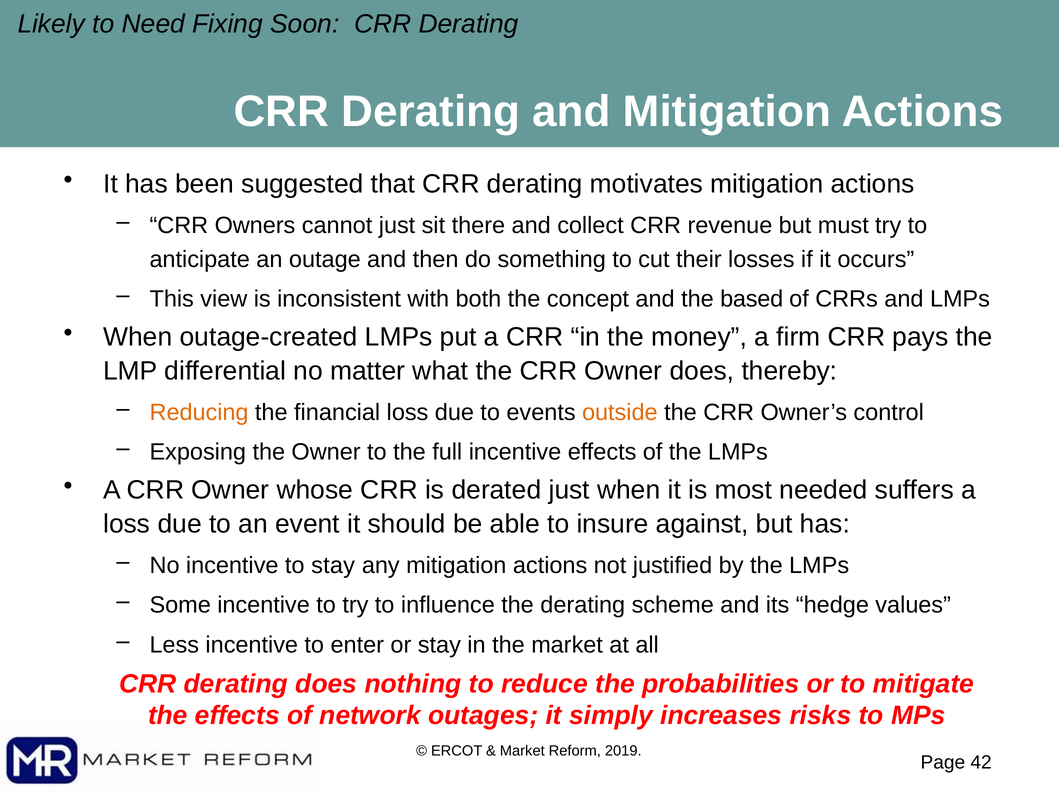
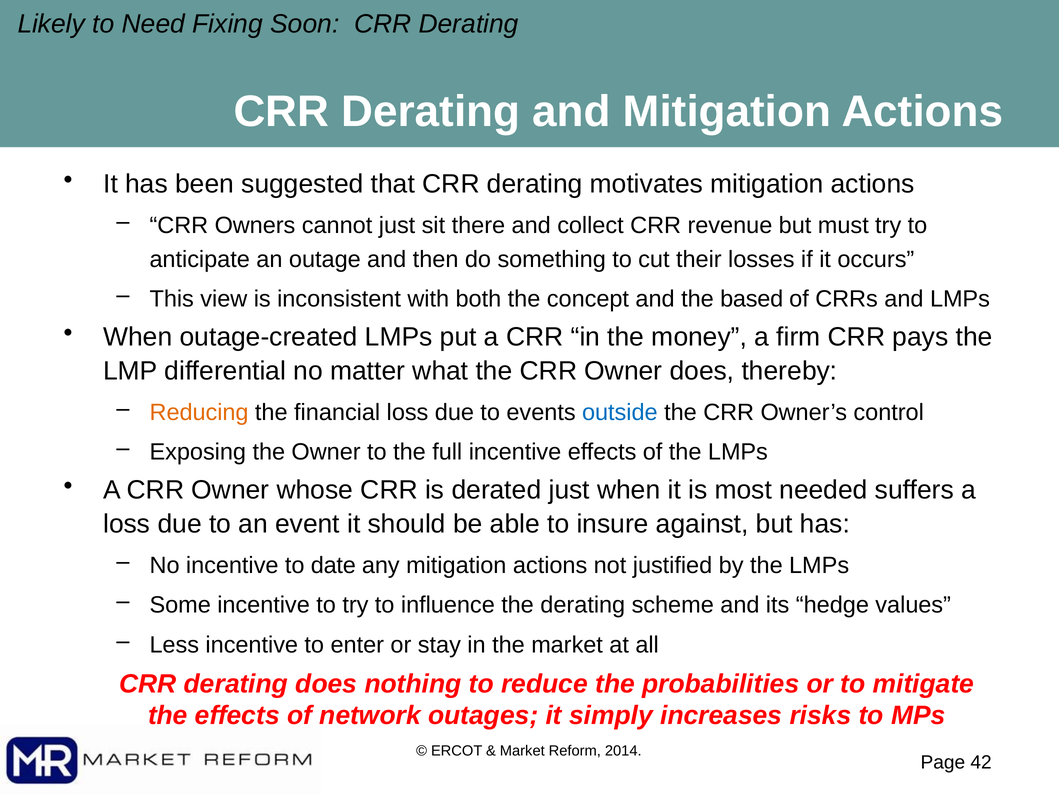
outside colour: orange -> blue (620, 412)
to stay: stay -> date (333, 565)
2019: 2019 -> 2014 (623, 750)
